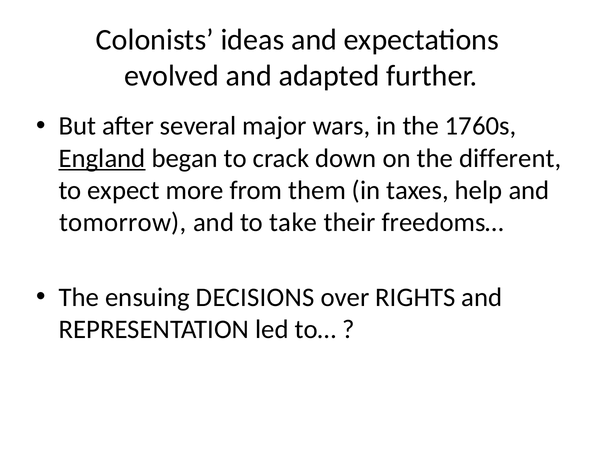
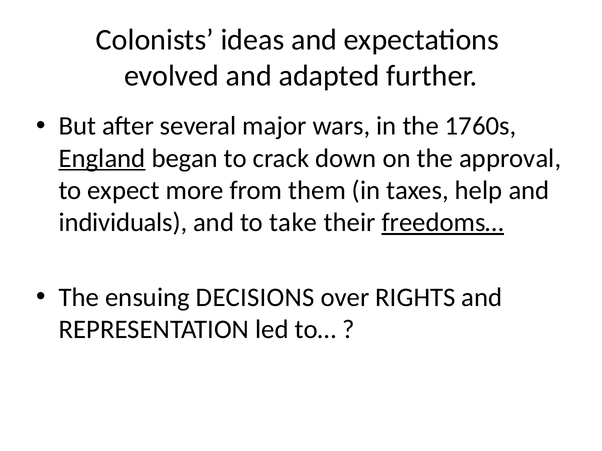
different: different -> approval (510, 158)
tomorrow: tomorrow -> individuals (123, 223)
freedoms… underline: none -> present (443, 223)
